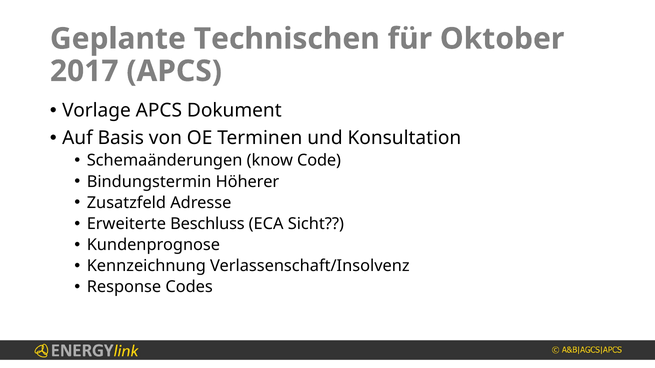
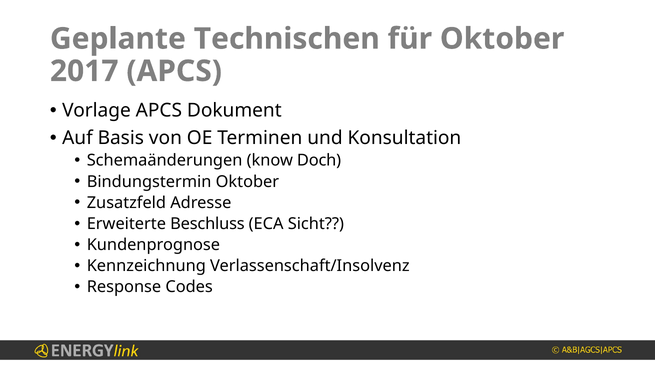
Code: Code -> Doch (319, 161)
Bindungstermin Höherer: Höherer -> Oktober (247, 182)
